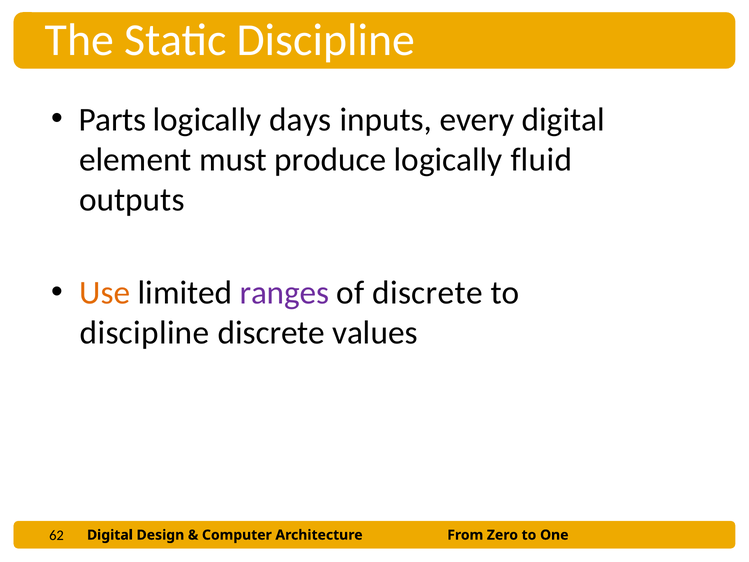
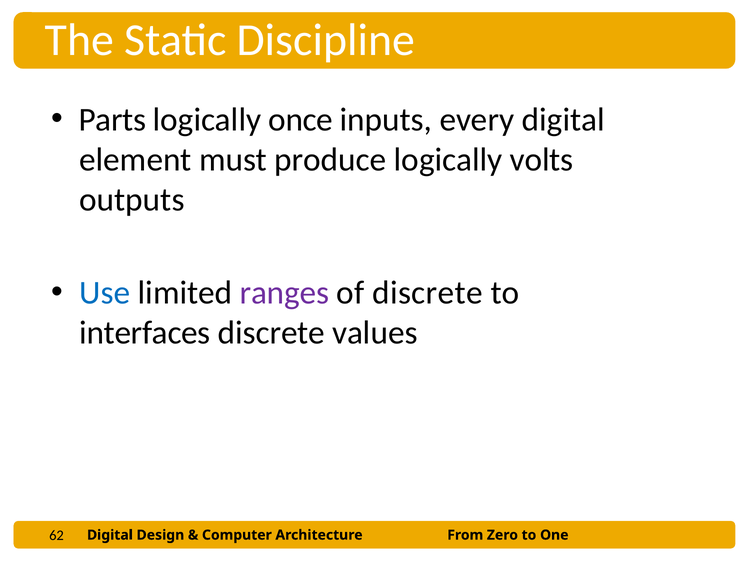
days: days -> once (301, 120)
fluid: fluid -> volts (542, 160)
Use colour: orange -> blue (105, 293)
discipline: discipline -> interfaces (145, 333)
